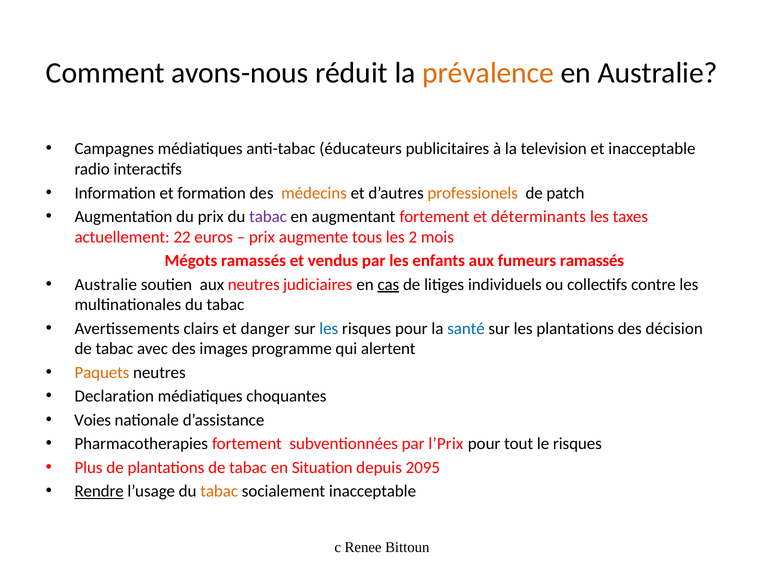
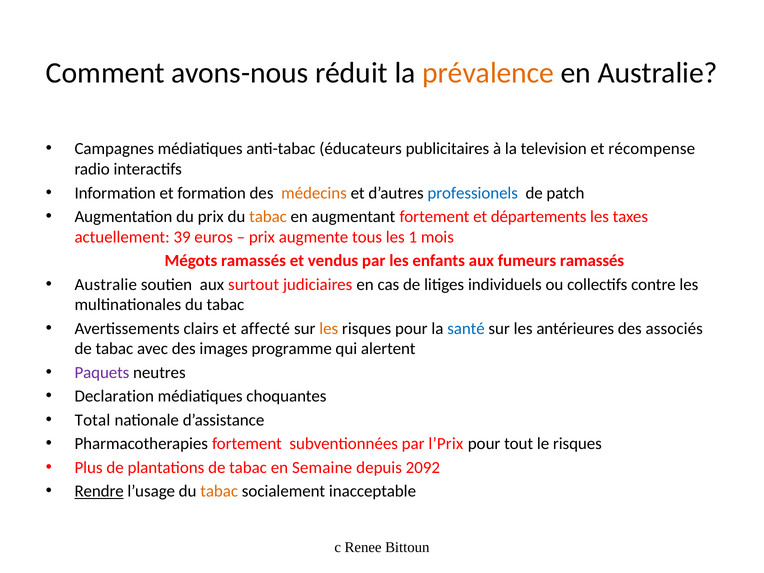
et inacceptable: inacceptable -> récompense (652, 149)
professionels colour: orange -> blue (473, 193)
tabac colour: purple -> orange (268, 217)
déterminants: déterminants -> départements (539, 217)
22: 22 -> 39 (182, 237)
2: 2 -> 1 (413, 237)
aux neutres: neutres -> surtout (254, 284)
cas underline: present -> none (388, 284)
danger: danger -> affecté (265, 329)
les colour: blue -> orange (329, 329)
les plantations: plantations -> antérieures (575, 329)
décision: décision -> associés (674, 329)
Paquets colour: orange -> purple (102, 373)
Voies: Voies -> Total (92, 420)
Situation: Situation -> Semaine (322, 468)
2095: 2095 -> 2092 (423, 468)
